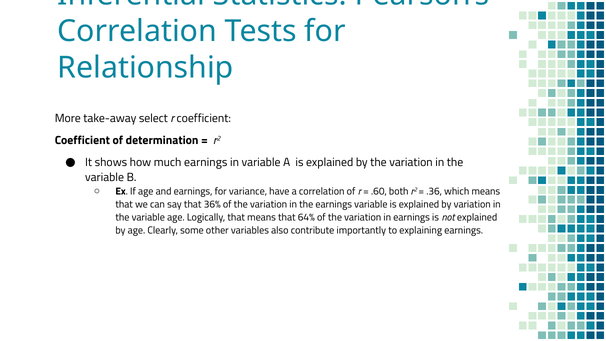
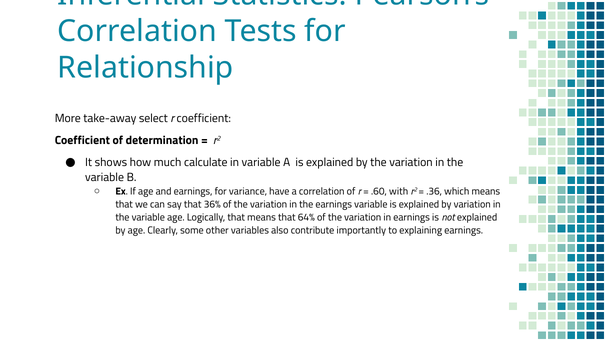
much earnings: earnings -> calculate (206, 162)
both: both -> with (399, 191)
